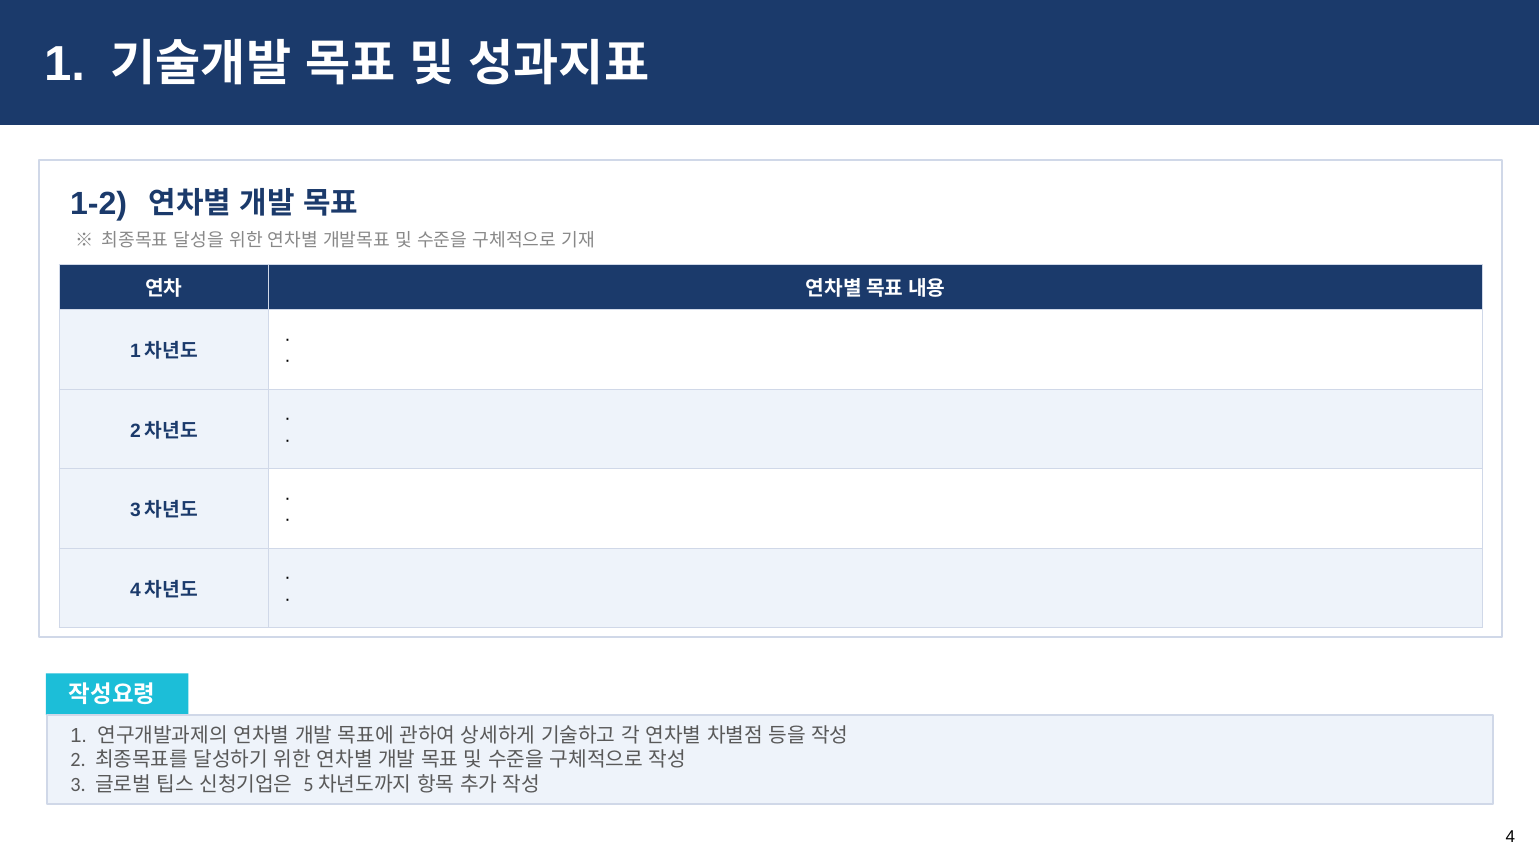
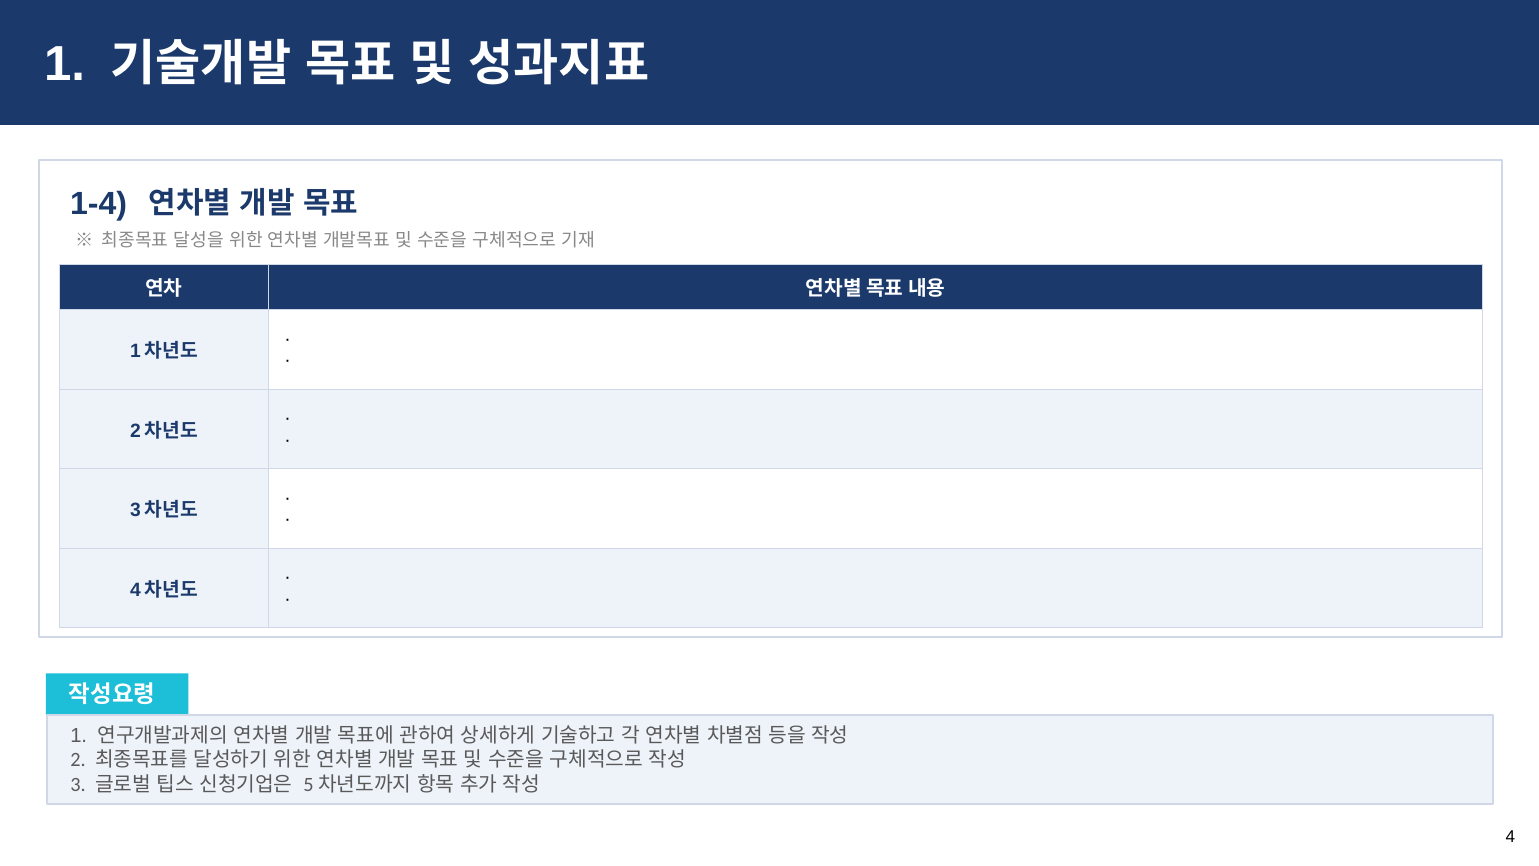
1-2: 1-2 -> 1-4 (99, 203)
